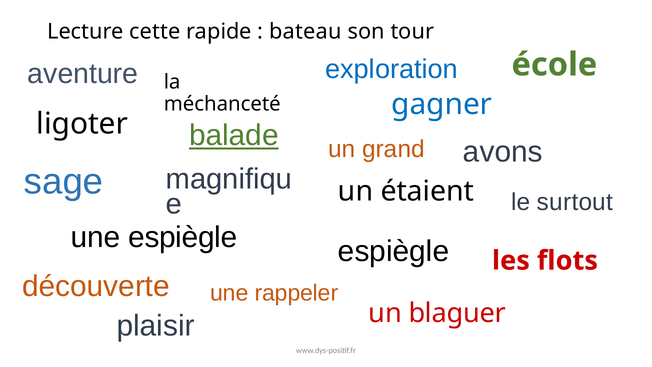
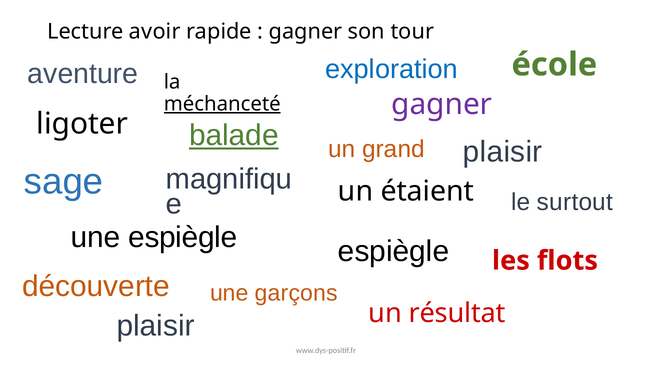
cette: cette -> avoir (155, 32)
bateau: bateau -> gagner (306, 32)
gagner colour: blue -> purple (442, 104)
méchanceté underline: none -> present (222, 104)
avons: avons -> plaisir (503, 152)
rappeler: rappeler -> garçons (296, 293)
blaguer: blaguer -> résultat (457, 313)
